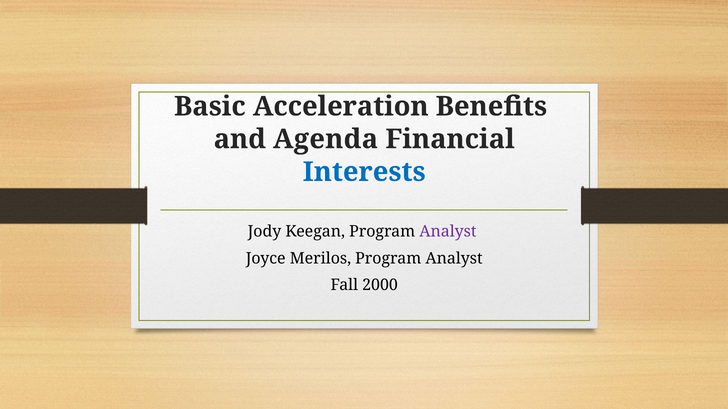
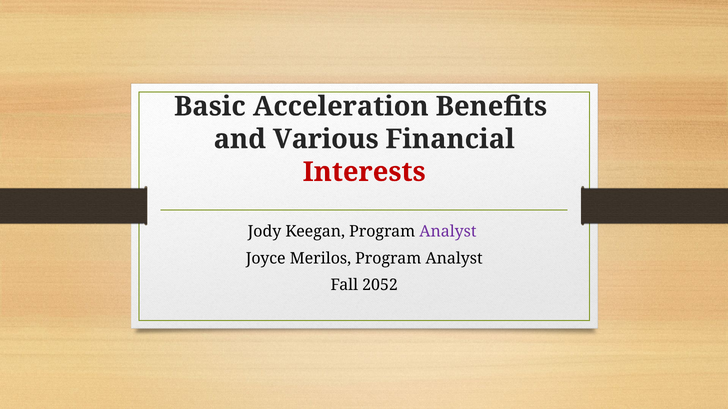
Agenda: Agenda -> Various (326, 139)
Interests colour: blue -> red (364, 172)
2000: 2000 -> 2052 (380, 285)
